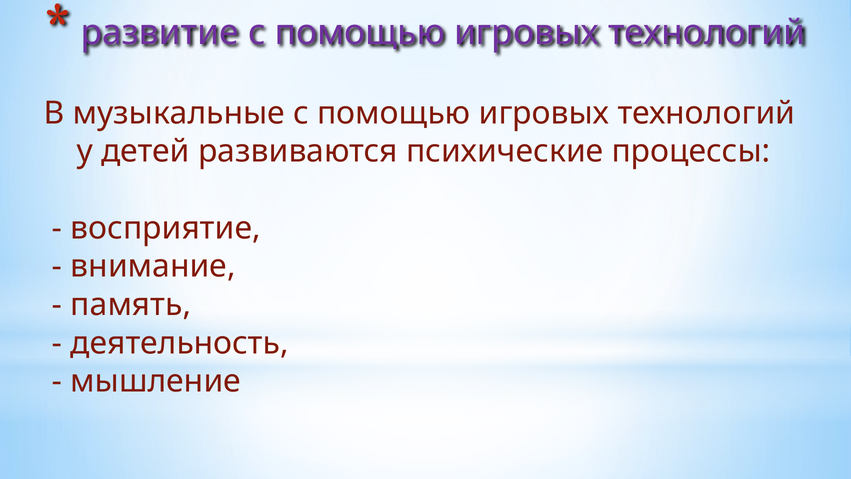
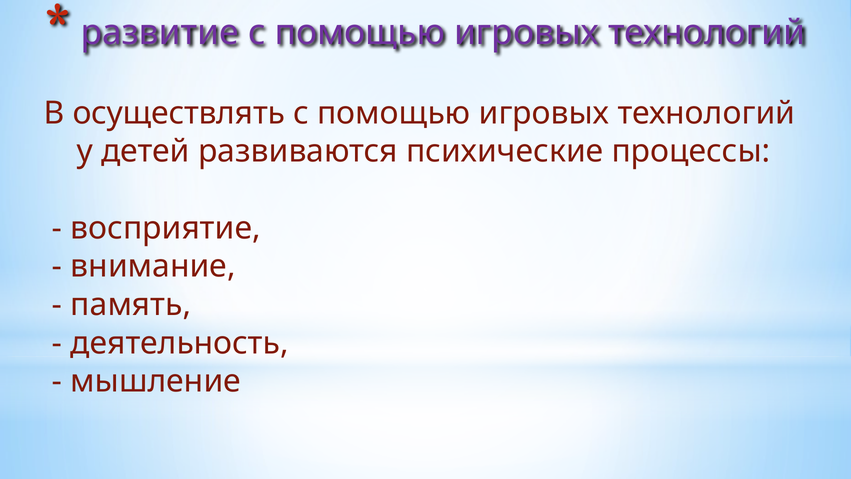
музыкальные: музыкальные -> осуществлять (179, 113)
